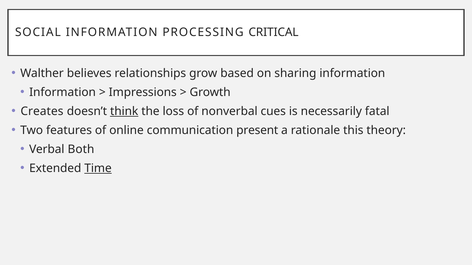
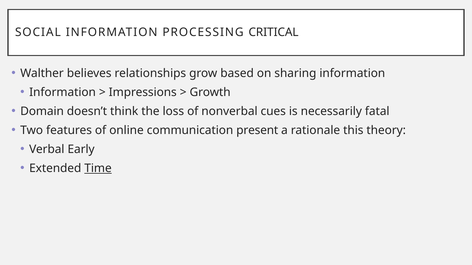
Creates: Creates -> Domain (42, 111)
think underline: present -> none (124, 111)
Both: Both -> Early (81, 150)
